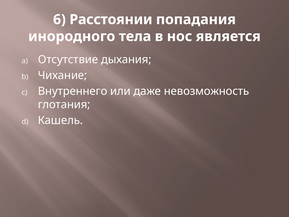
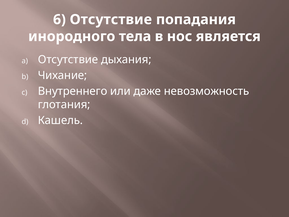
6 Расстоянии: Расстоянии -> Отсутствие (111, 20)
